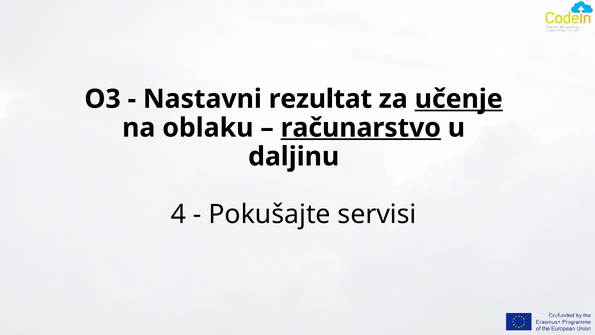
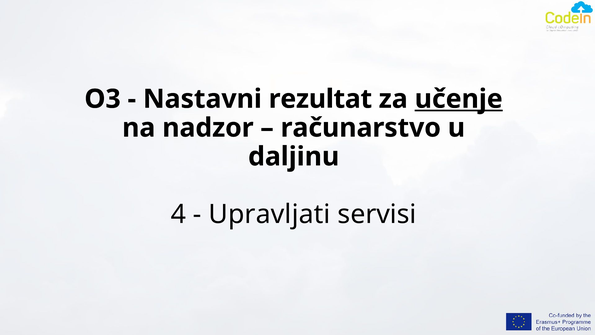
oblaku: oblaku -> nadzor (208, 128)
računarstvo underline: present -> none (361, 128)
Pokušajte: Pokušajte -> Upravljati (269, 214)
